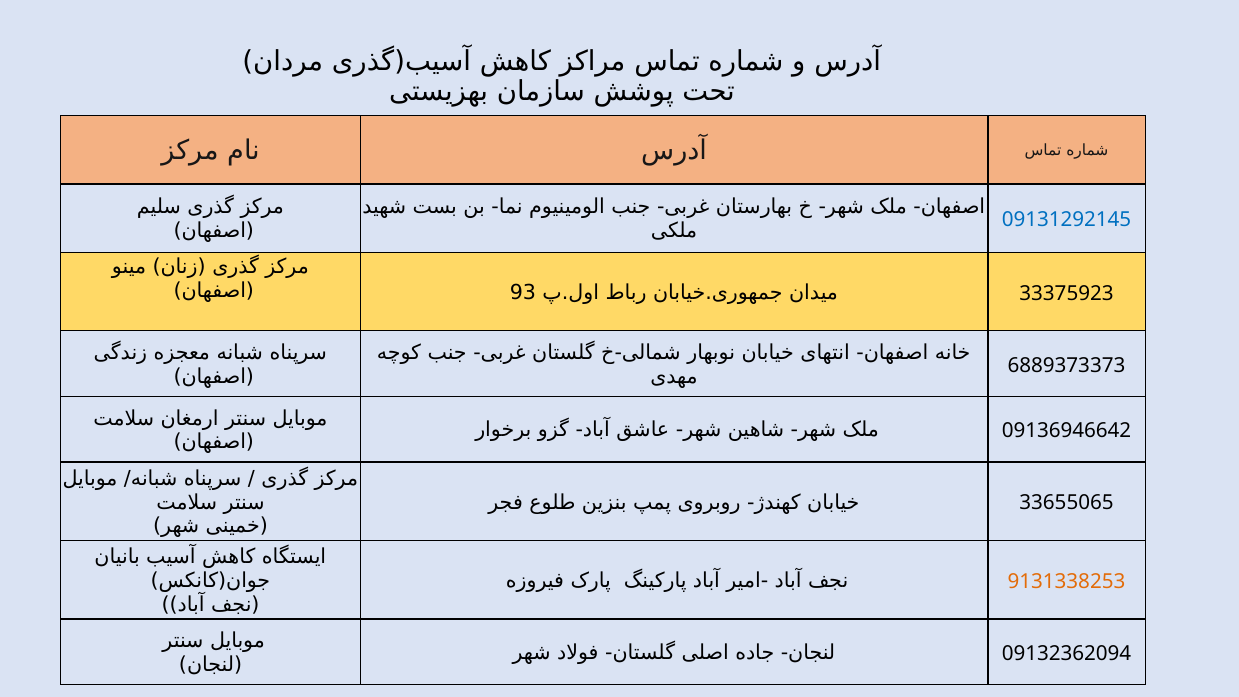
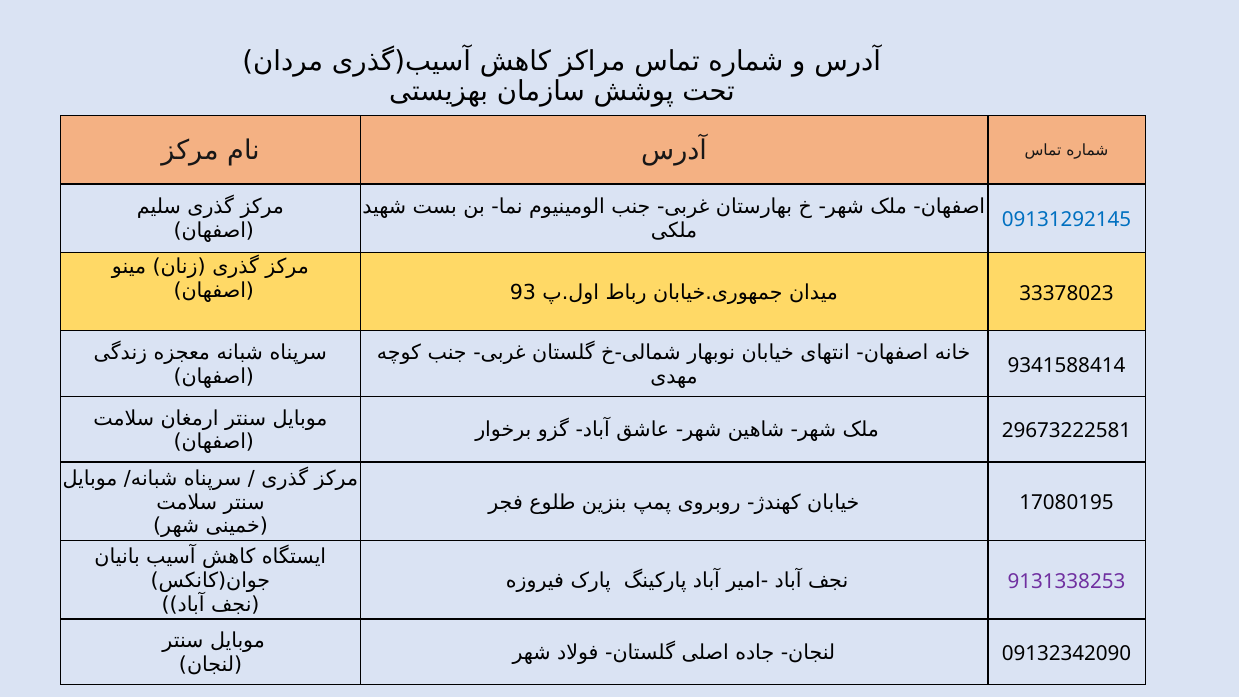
33375923: 33375923 -> 33378023 (1067, 293)
6889373373: 6889373373 -> 9341588414 (1067, 365)
09136946642: 09136946642 -> 29673222581 (1066, 431)
33655065: 33655065 -> 17080195 (1067, 503)
9131338253 colour: orange -> purple (1067, 581)
09132362094: 09132362094 -> 09132342090 (1066, 654)
